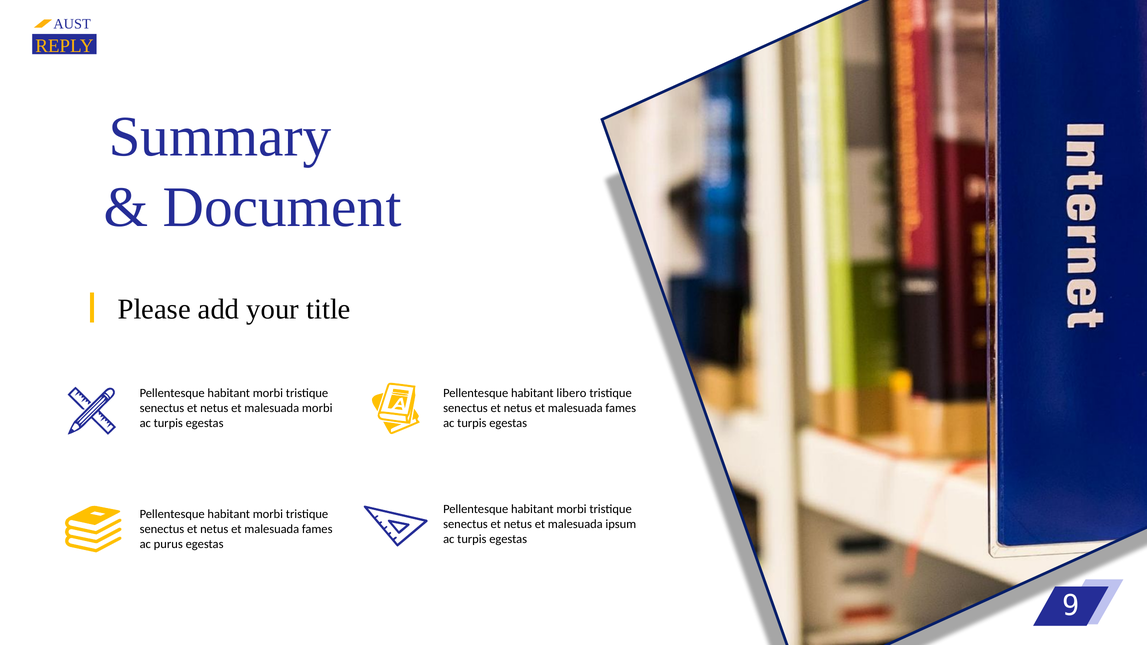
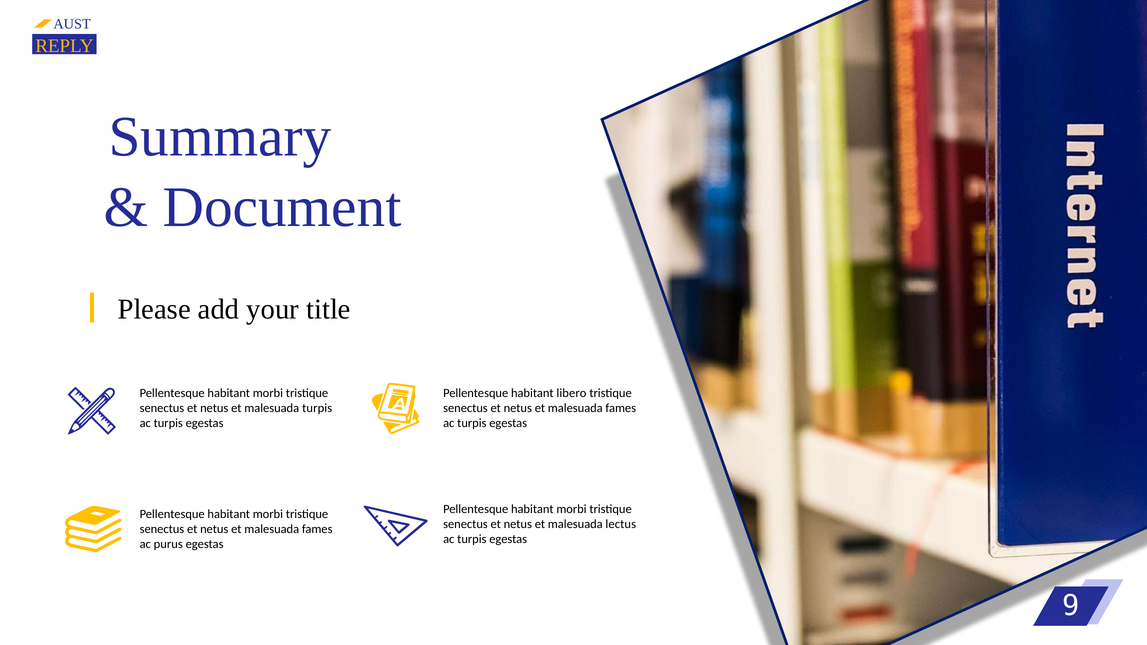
malesuada morbi: morbi -> turpis (317, 408)
ipsum: ipsum -> lectus (621, 524)
